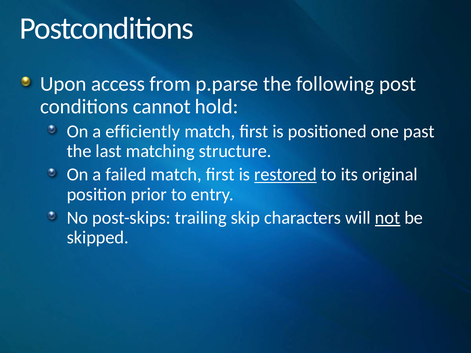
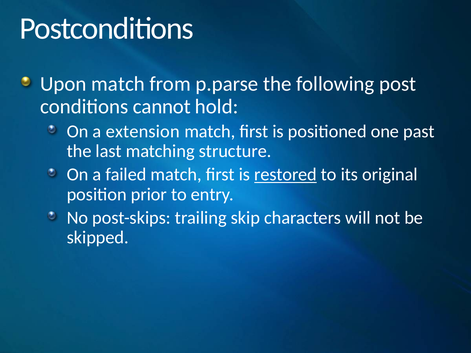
Upon access: access -> match (118, 84)
efficiently: efficiently -> extension (143, 131)
not underline: present -> none (388, 218)
